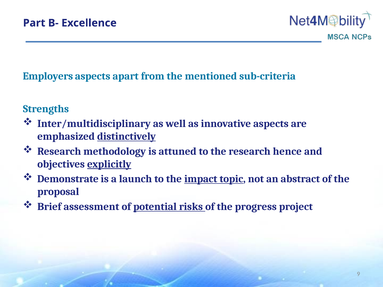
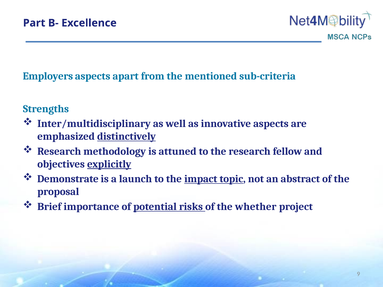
hence: hence -> fellow (287, 151)
assessment: assessment -> importance (91, 207)
progress: progress -> whether (256, 207)
